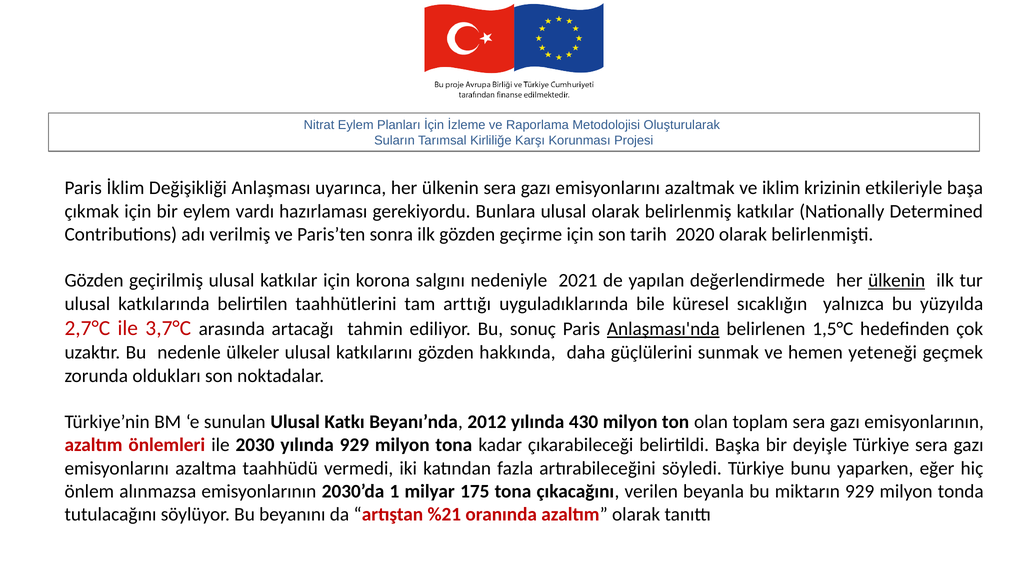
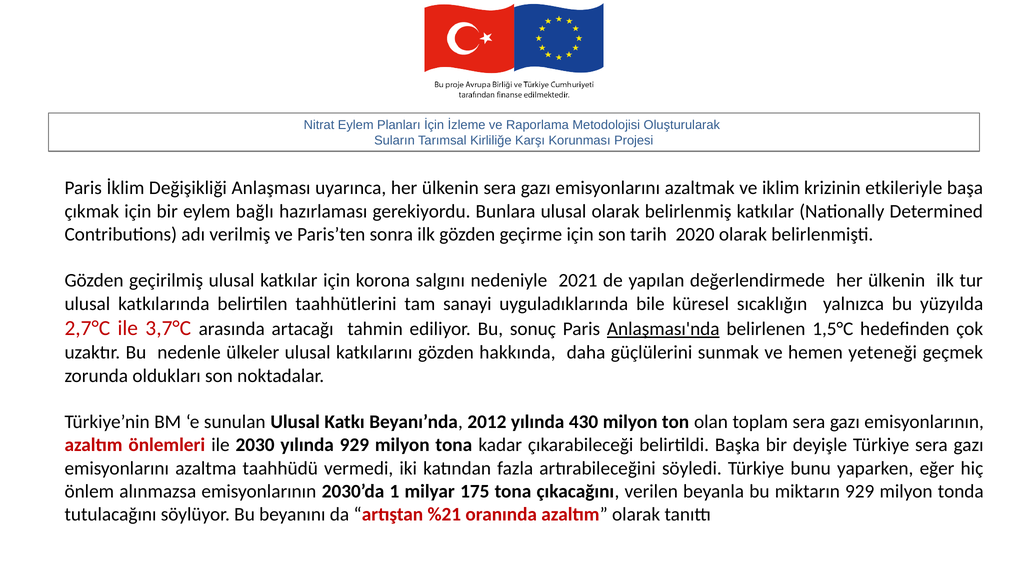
vardı: vardı -> bağlı (255, 211)
ülkenin underline: present -> none (897, 281)
arttığı: arttığı -> sanayi (467, 304)
